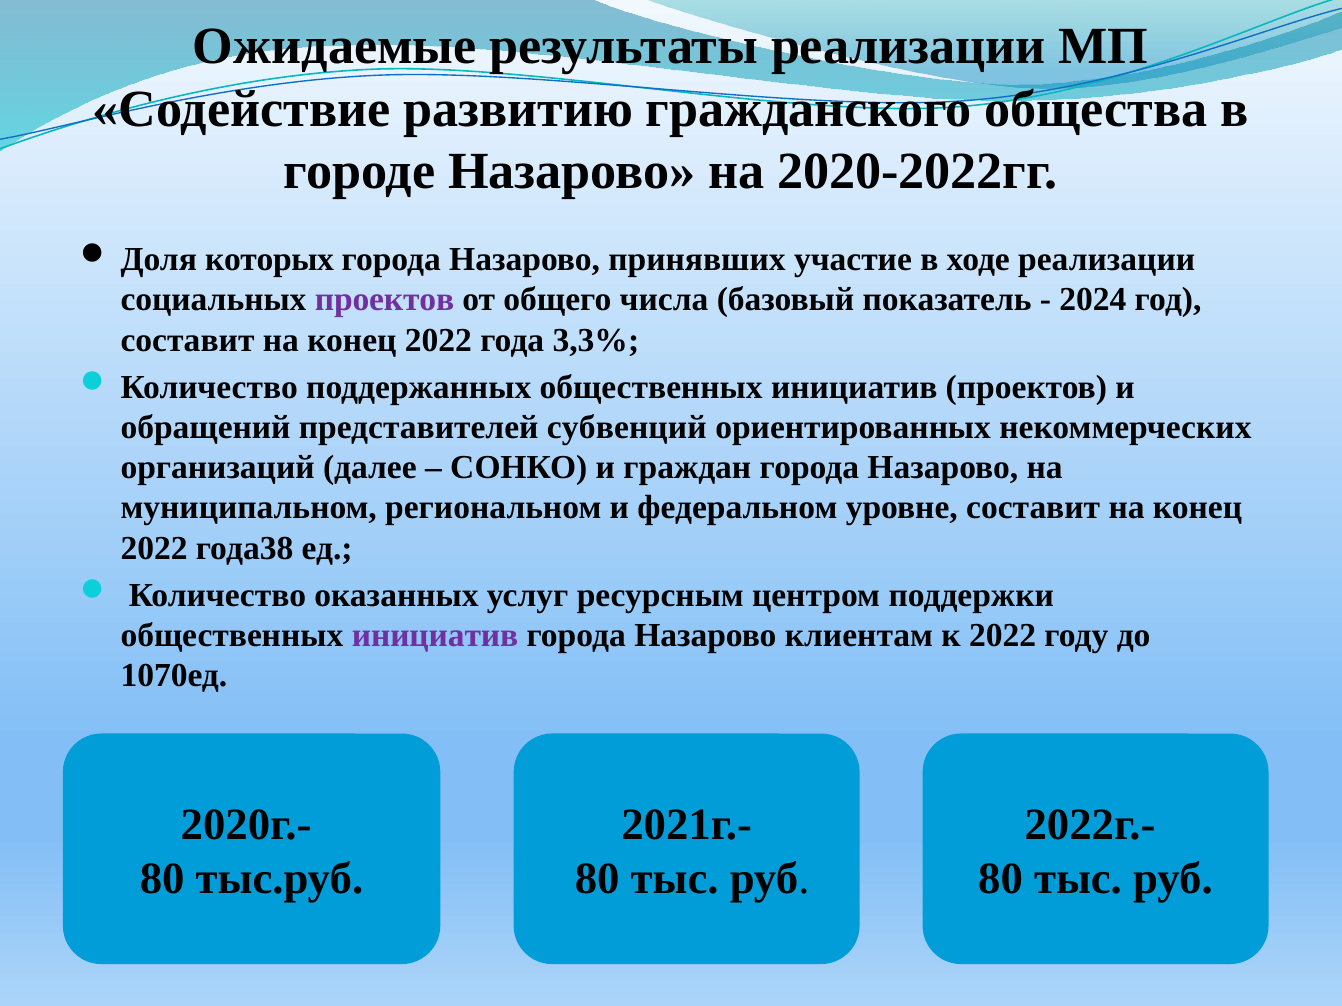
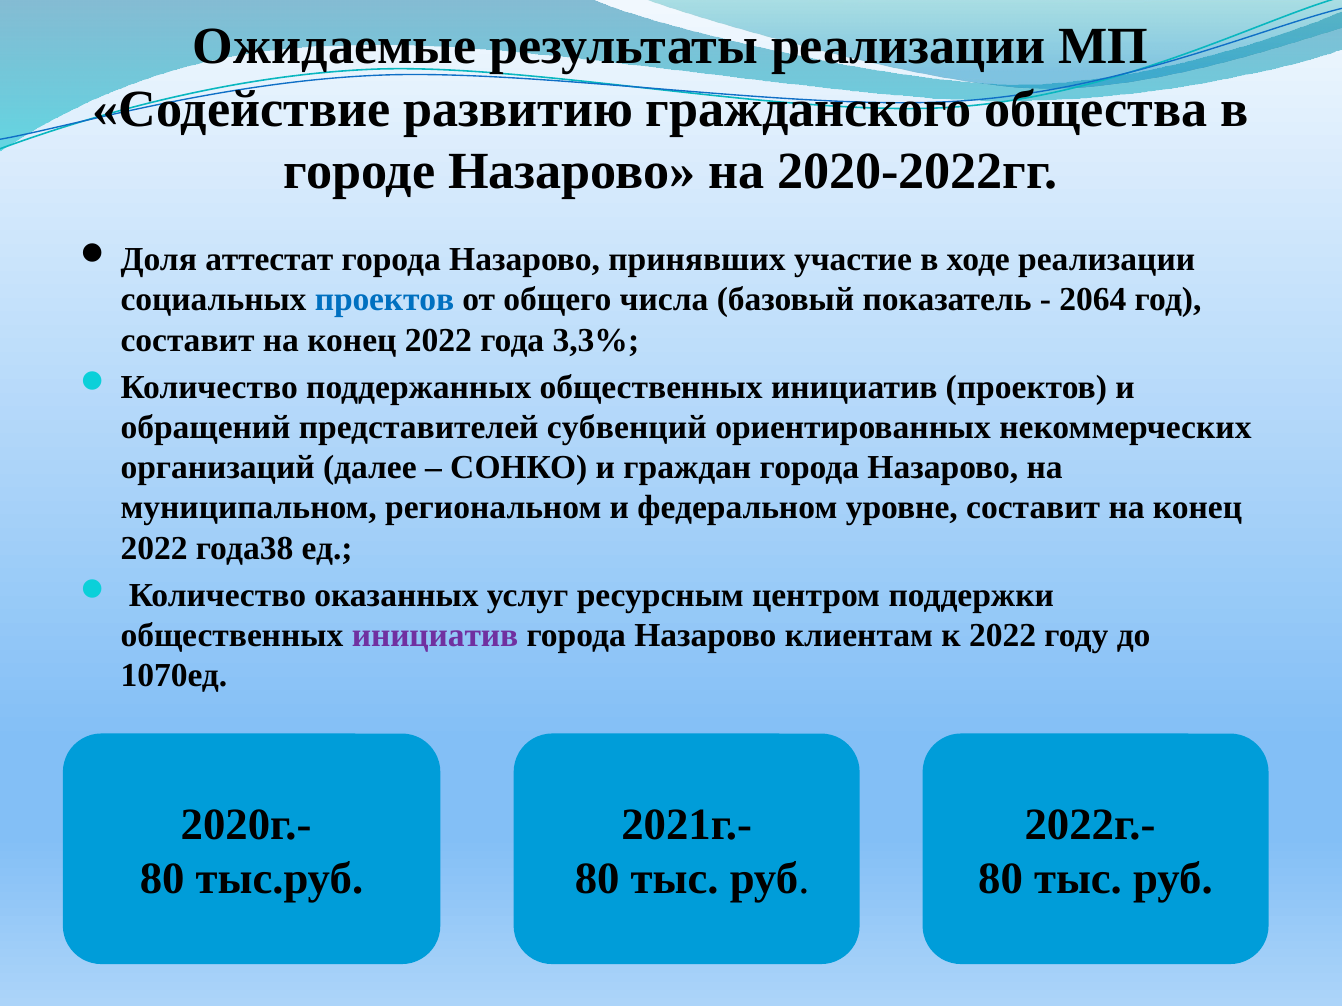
которых: которых -> аттестат (269, 260)
проектов colour: purple -> blue (385, 300)
2024: 2024 -> 2064 (1093, 300)
